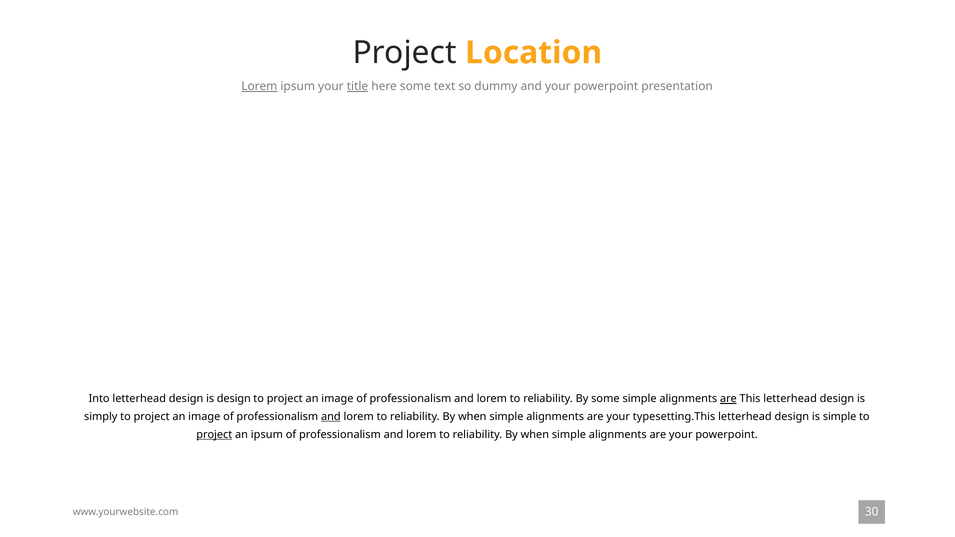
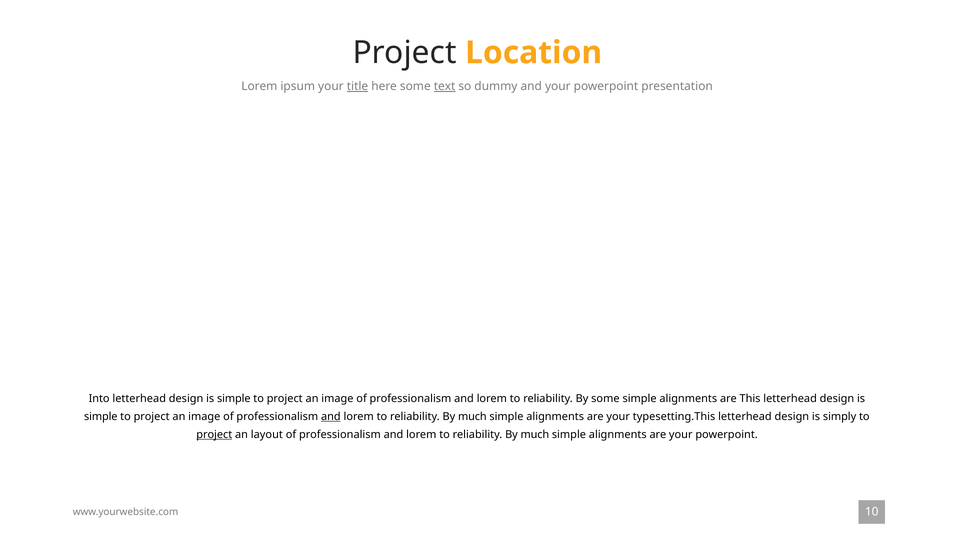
Lorem underline: present -> none (259, 86)
text underline: none -> present (445, 86)
design: design -> simple (234, 399)
are underline: present -> none (728, 399)
simply: simply -> simple (101, 417)
when: when -> much (472, 417)
is simple: simple -> simply (840, 417)
an ipsum: ipsum -> layout (267, 435)
when: when -> much (535, 435)
30: 30 -> 10 (872, 512)
